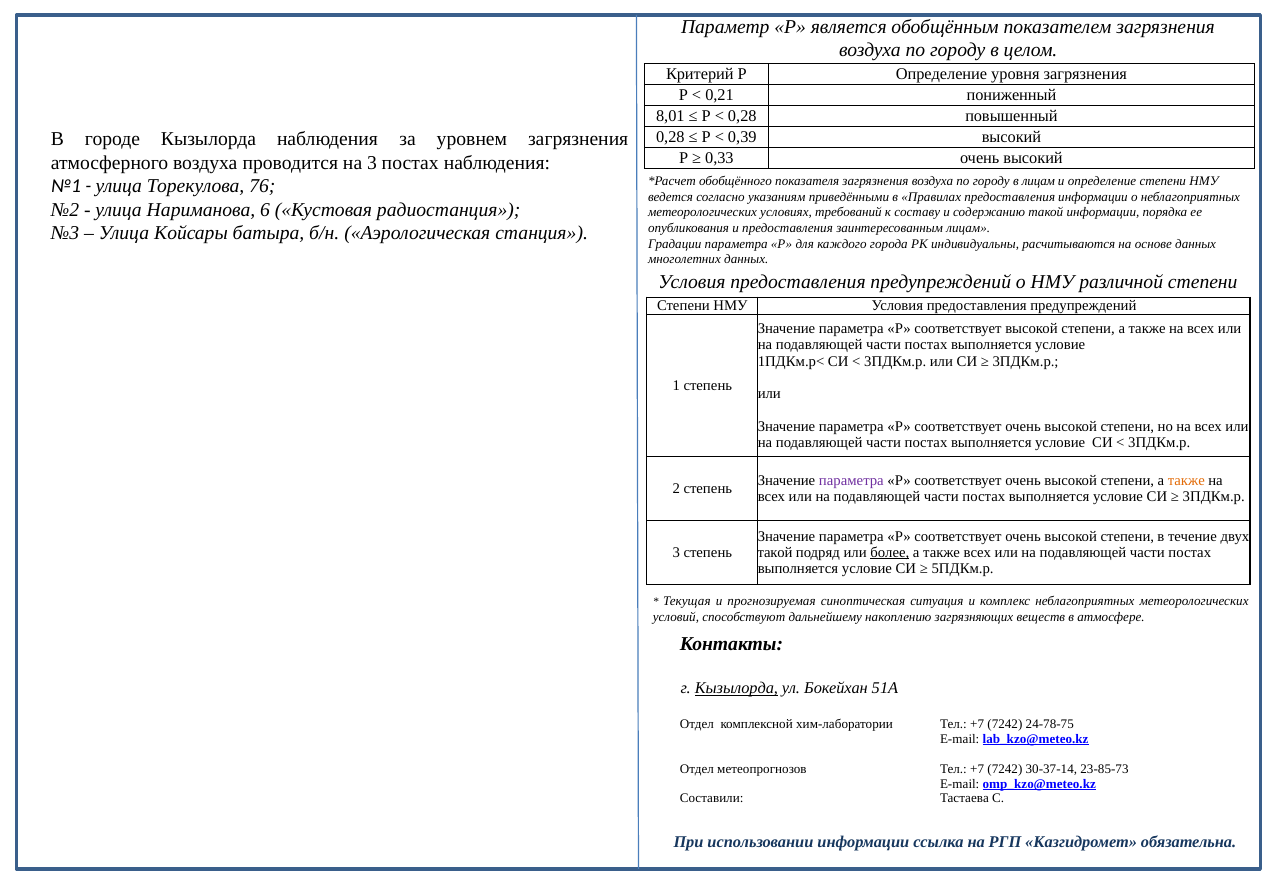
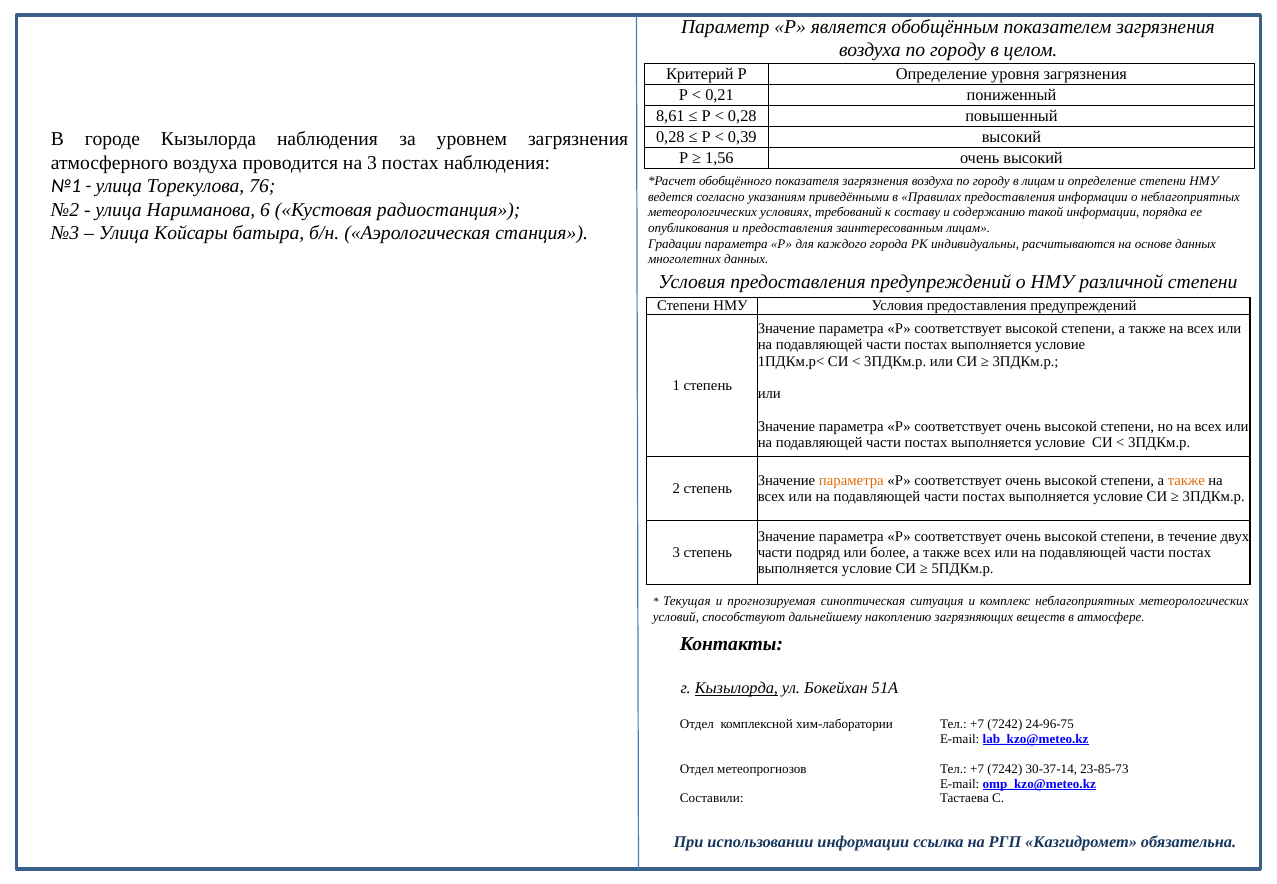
8,01: 8,01 -> 8,61 (670, 116)
0,33: 0,33 -> 1,56 (719, 158)
параметра colour: purple -> orange (851, 481)
такой: такой -> части (775, 553)
более underline: present -> none (890, 553)
24-78-75: 24-78-75 -> 24-96-75 (1050, 724)
